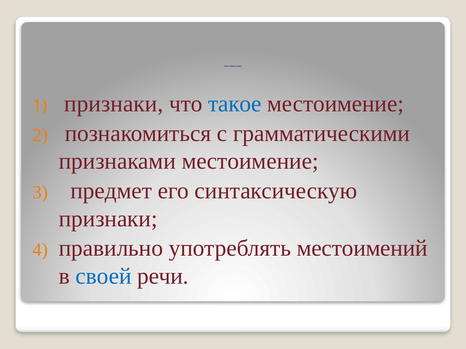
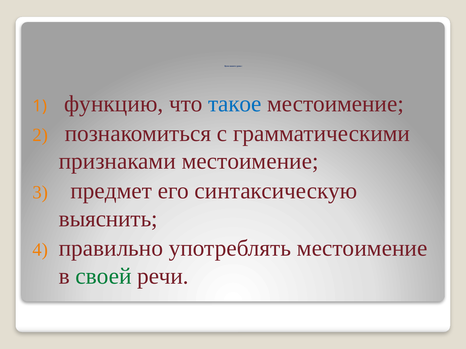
признаки: признаки -> функцию (114, 104)
признаки: признаки -> выяснить (108, 219)
употреблять местоимений: местоимений -> местоимение (362, 249)
своей colour: blue -> green (104, 277)
